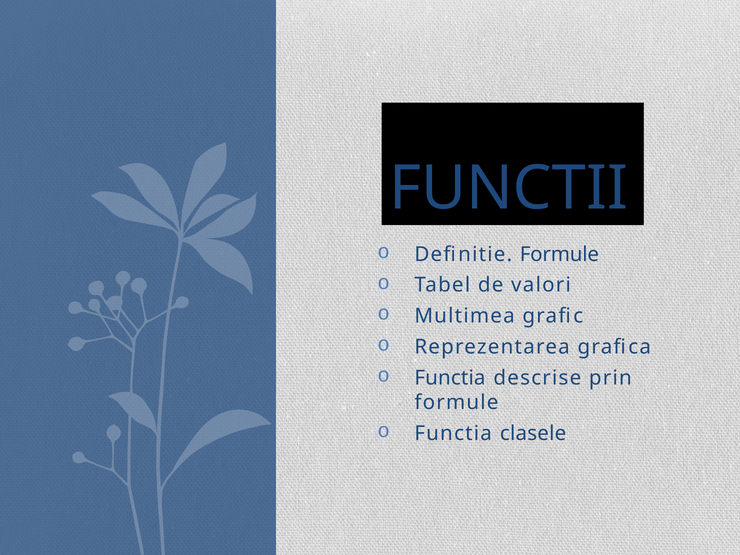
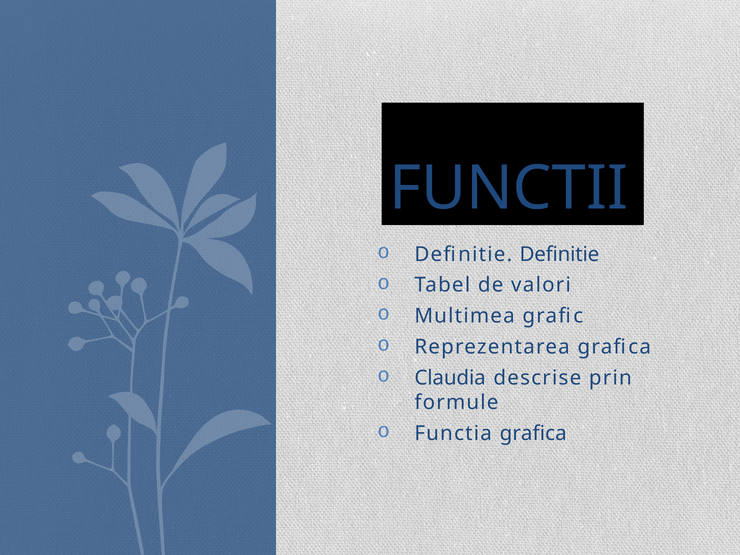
Definitie Formule: Formule -> Definitie (559, 254)
Functia: Functia -> Claudia (450, 378)
Functia clasele: clasele -> grafica (533, 433)
